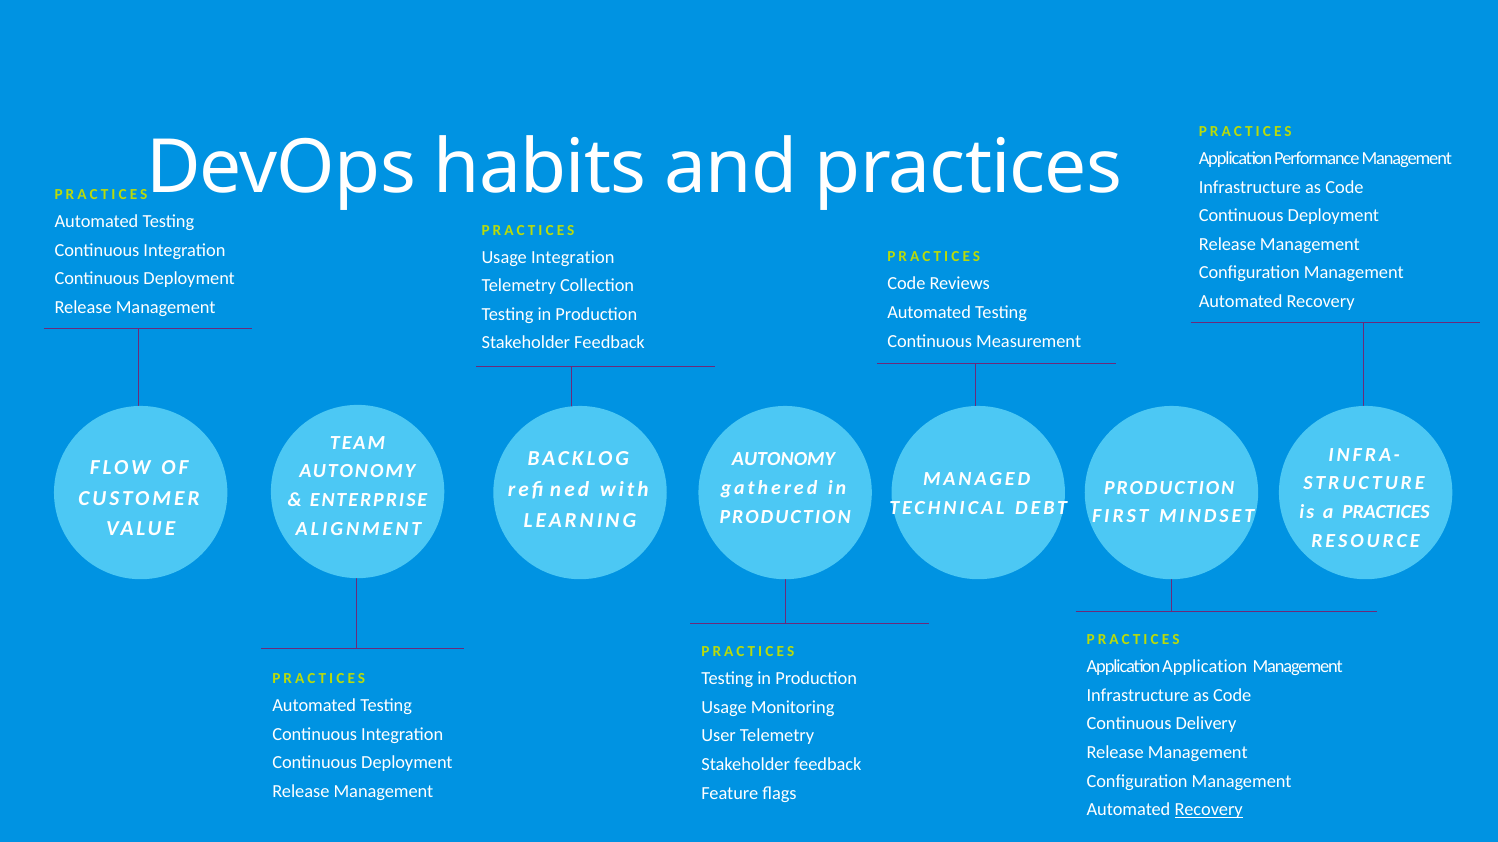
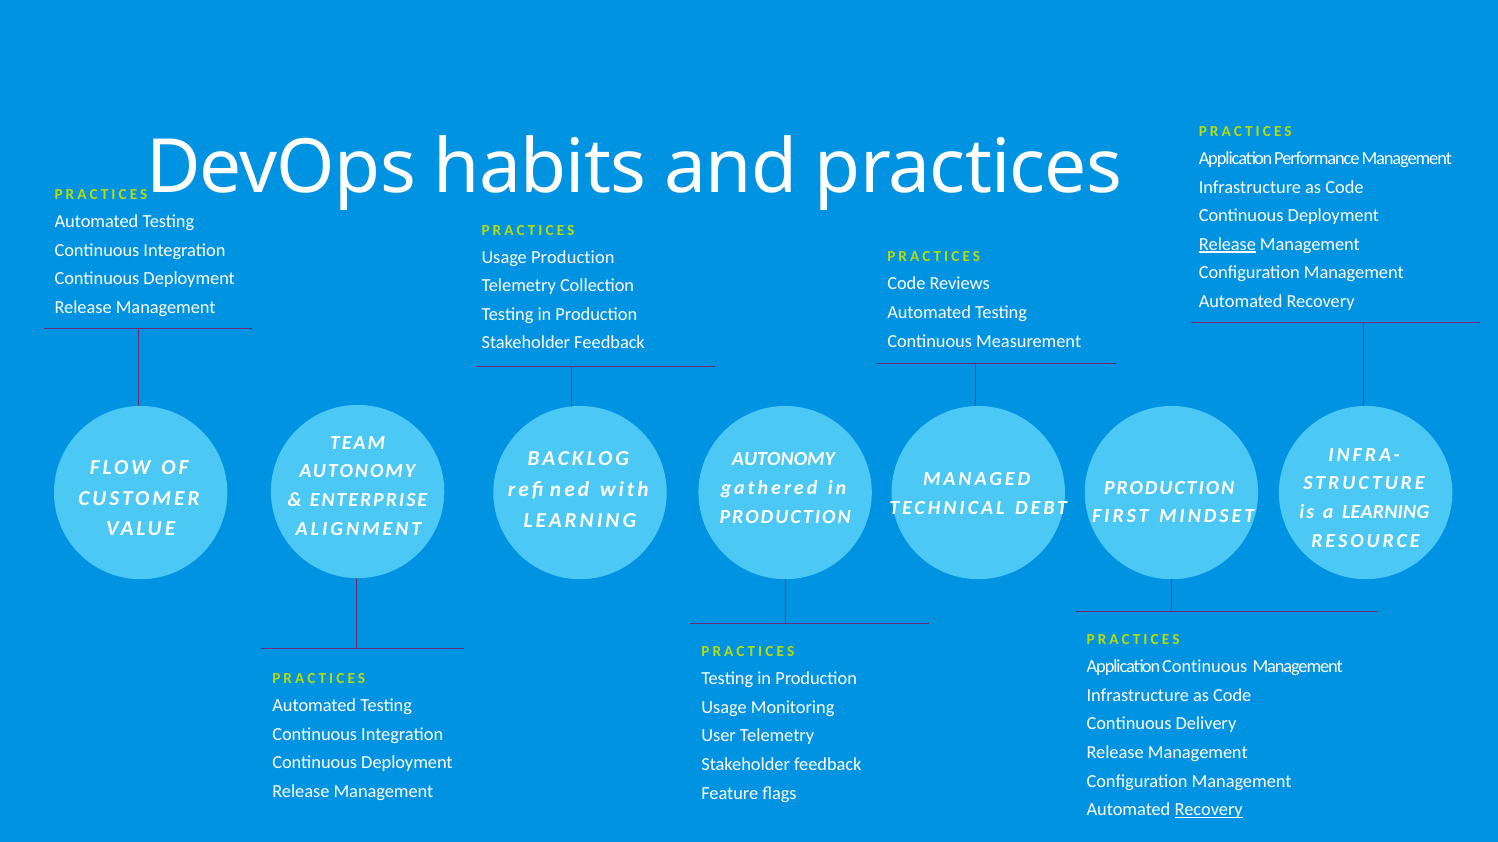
Release underline: none -> present (1227, 244)
Usage Integration: Integration -> Production (573, 257)
a PRACTICES: PRACTICES -> LEARNING (1386, 512)
Application Application: Application -> Continuous (1205, 667)
